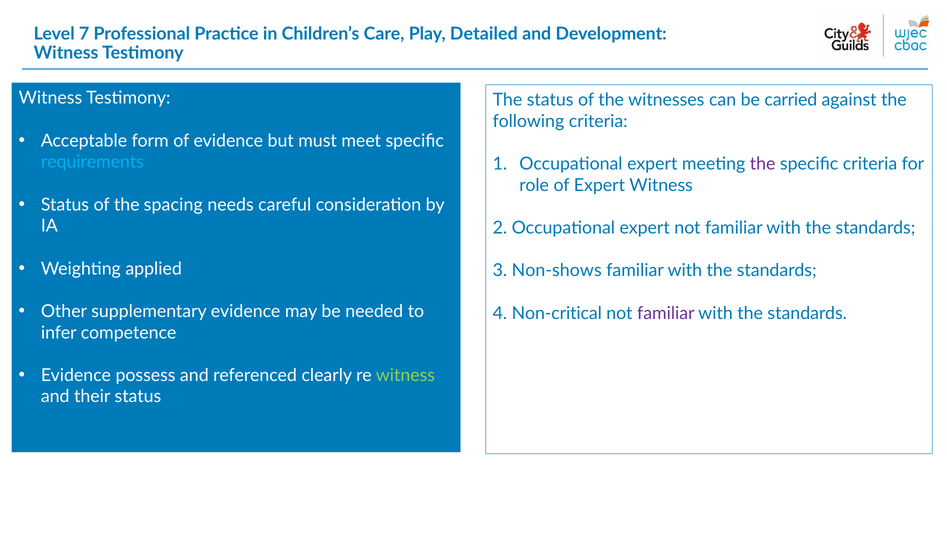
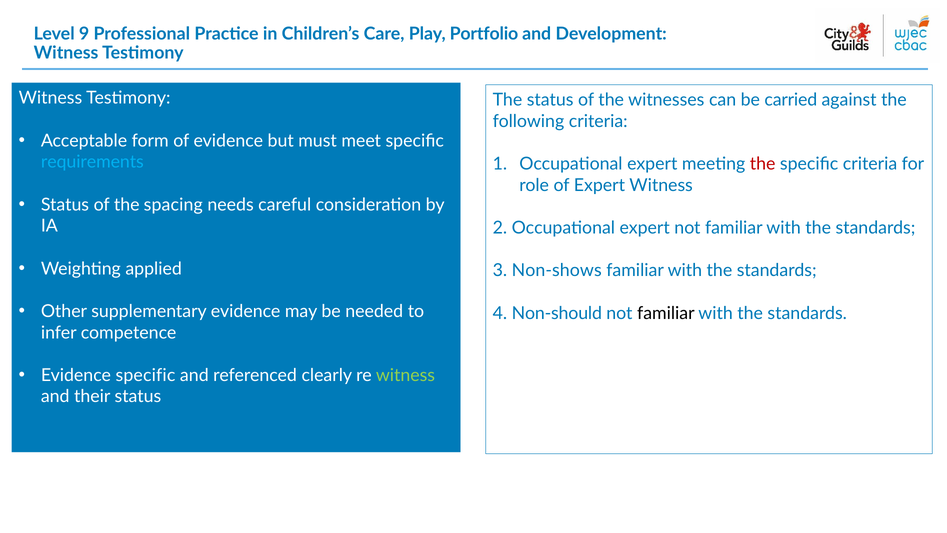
7: 7 -> 9 (84, 34)
Detailed: Detailed -> Portfolio (484, 34)
the colour: purple -> red (763, 164)
Non-critical: Non-critical -> Non-should (557, 313)
familiar colour: purple -> black (666, 313)
Evidence possess: possess -> specific (145, 375)
